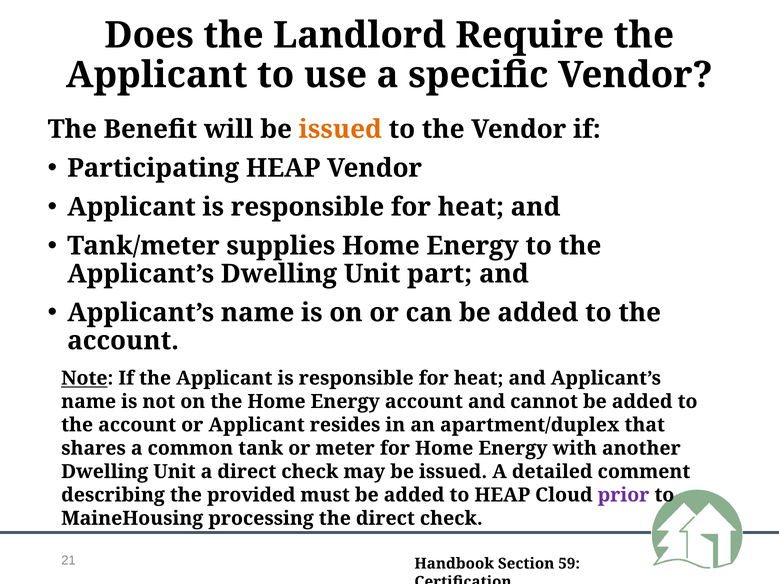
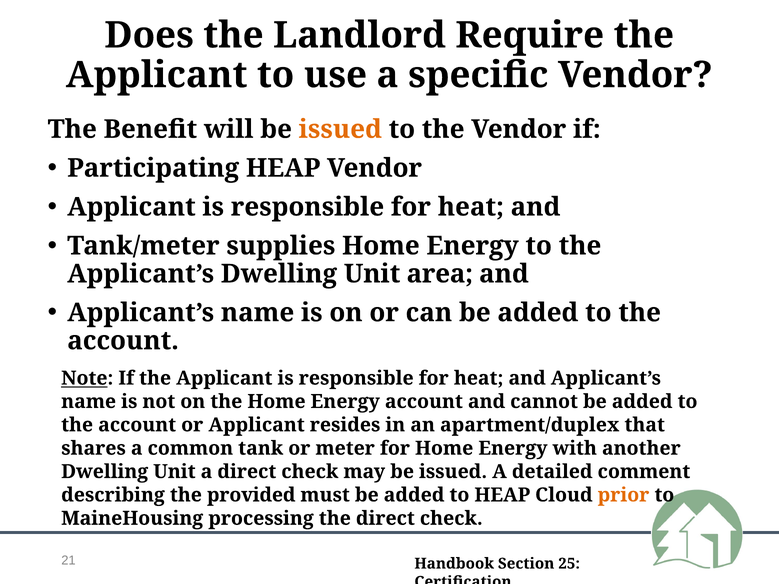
part: part -> area (440, 274)
prior colour: purple -> orange (624, 495)
59: 59 -> 25 (569, 564)
